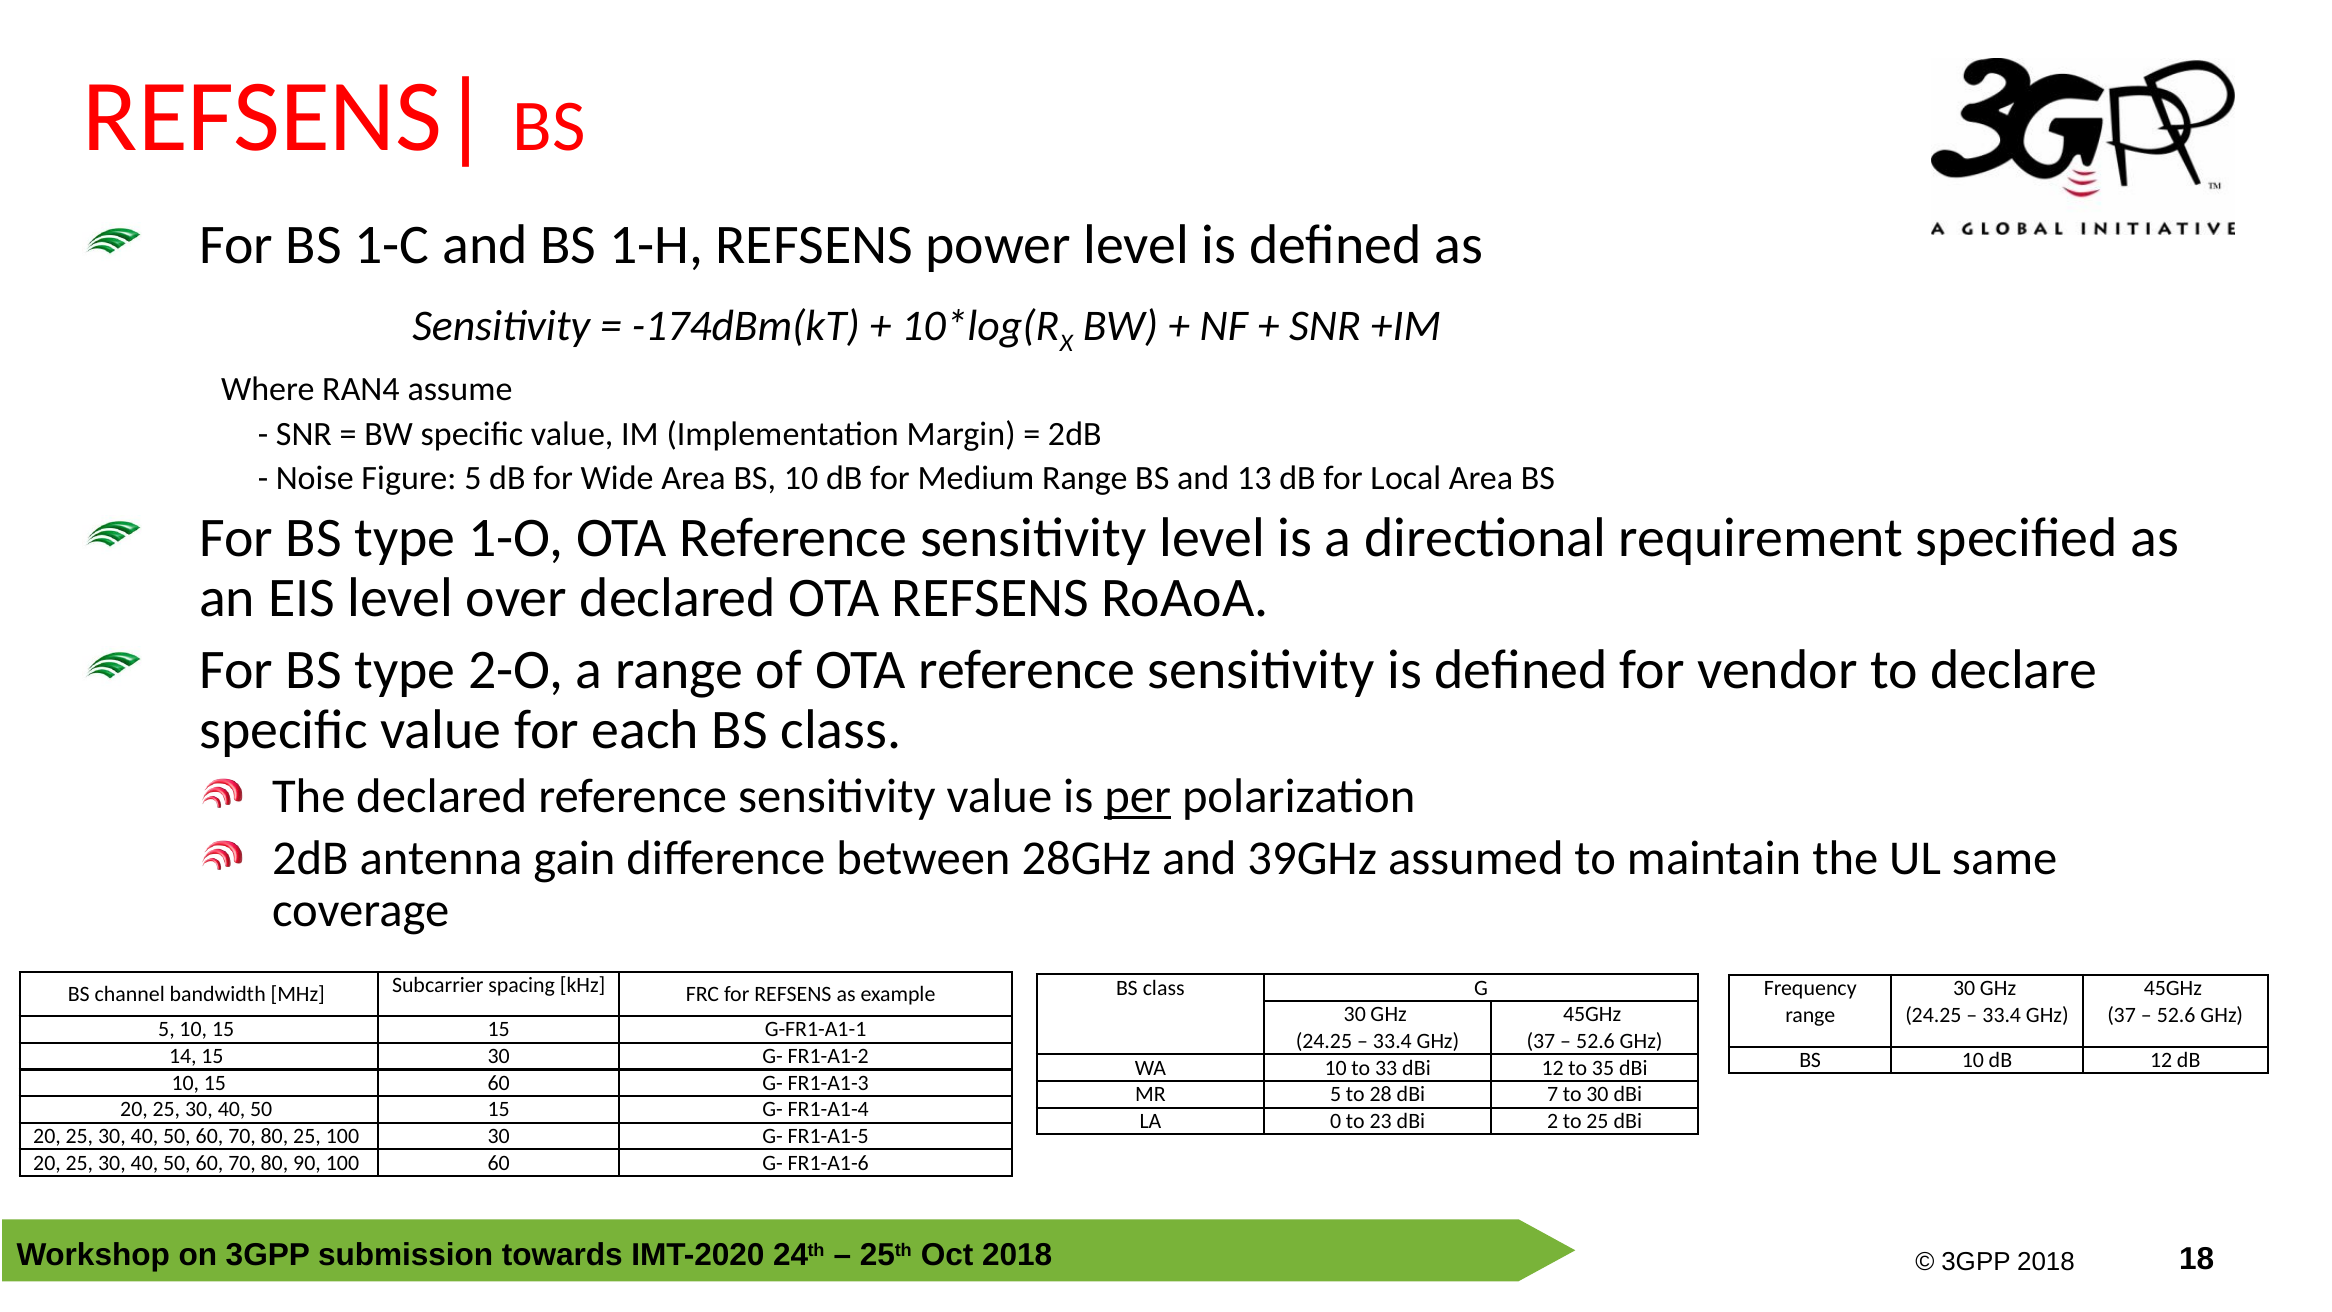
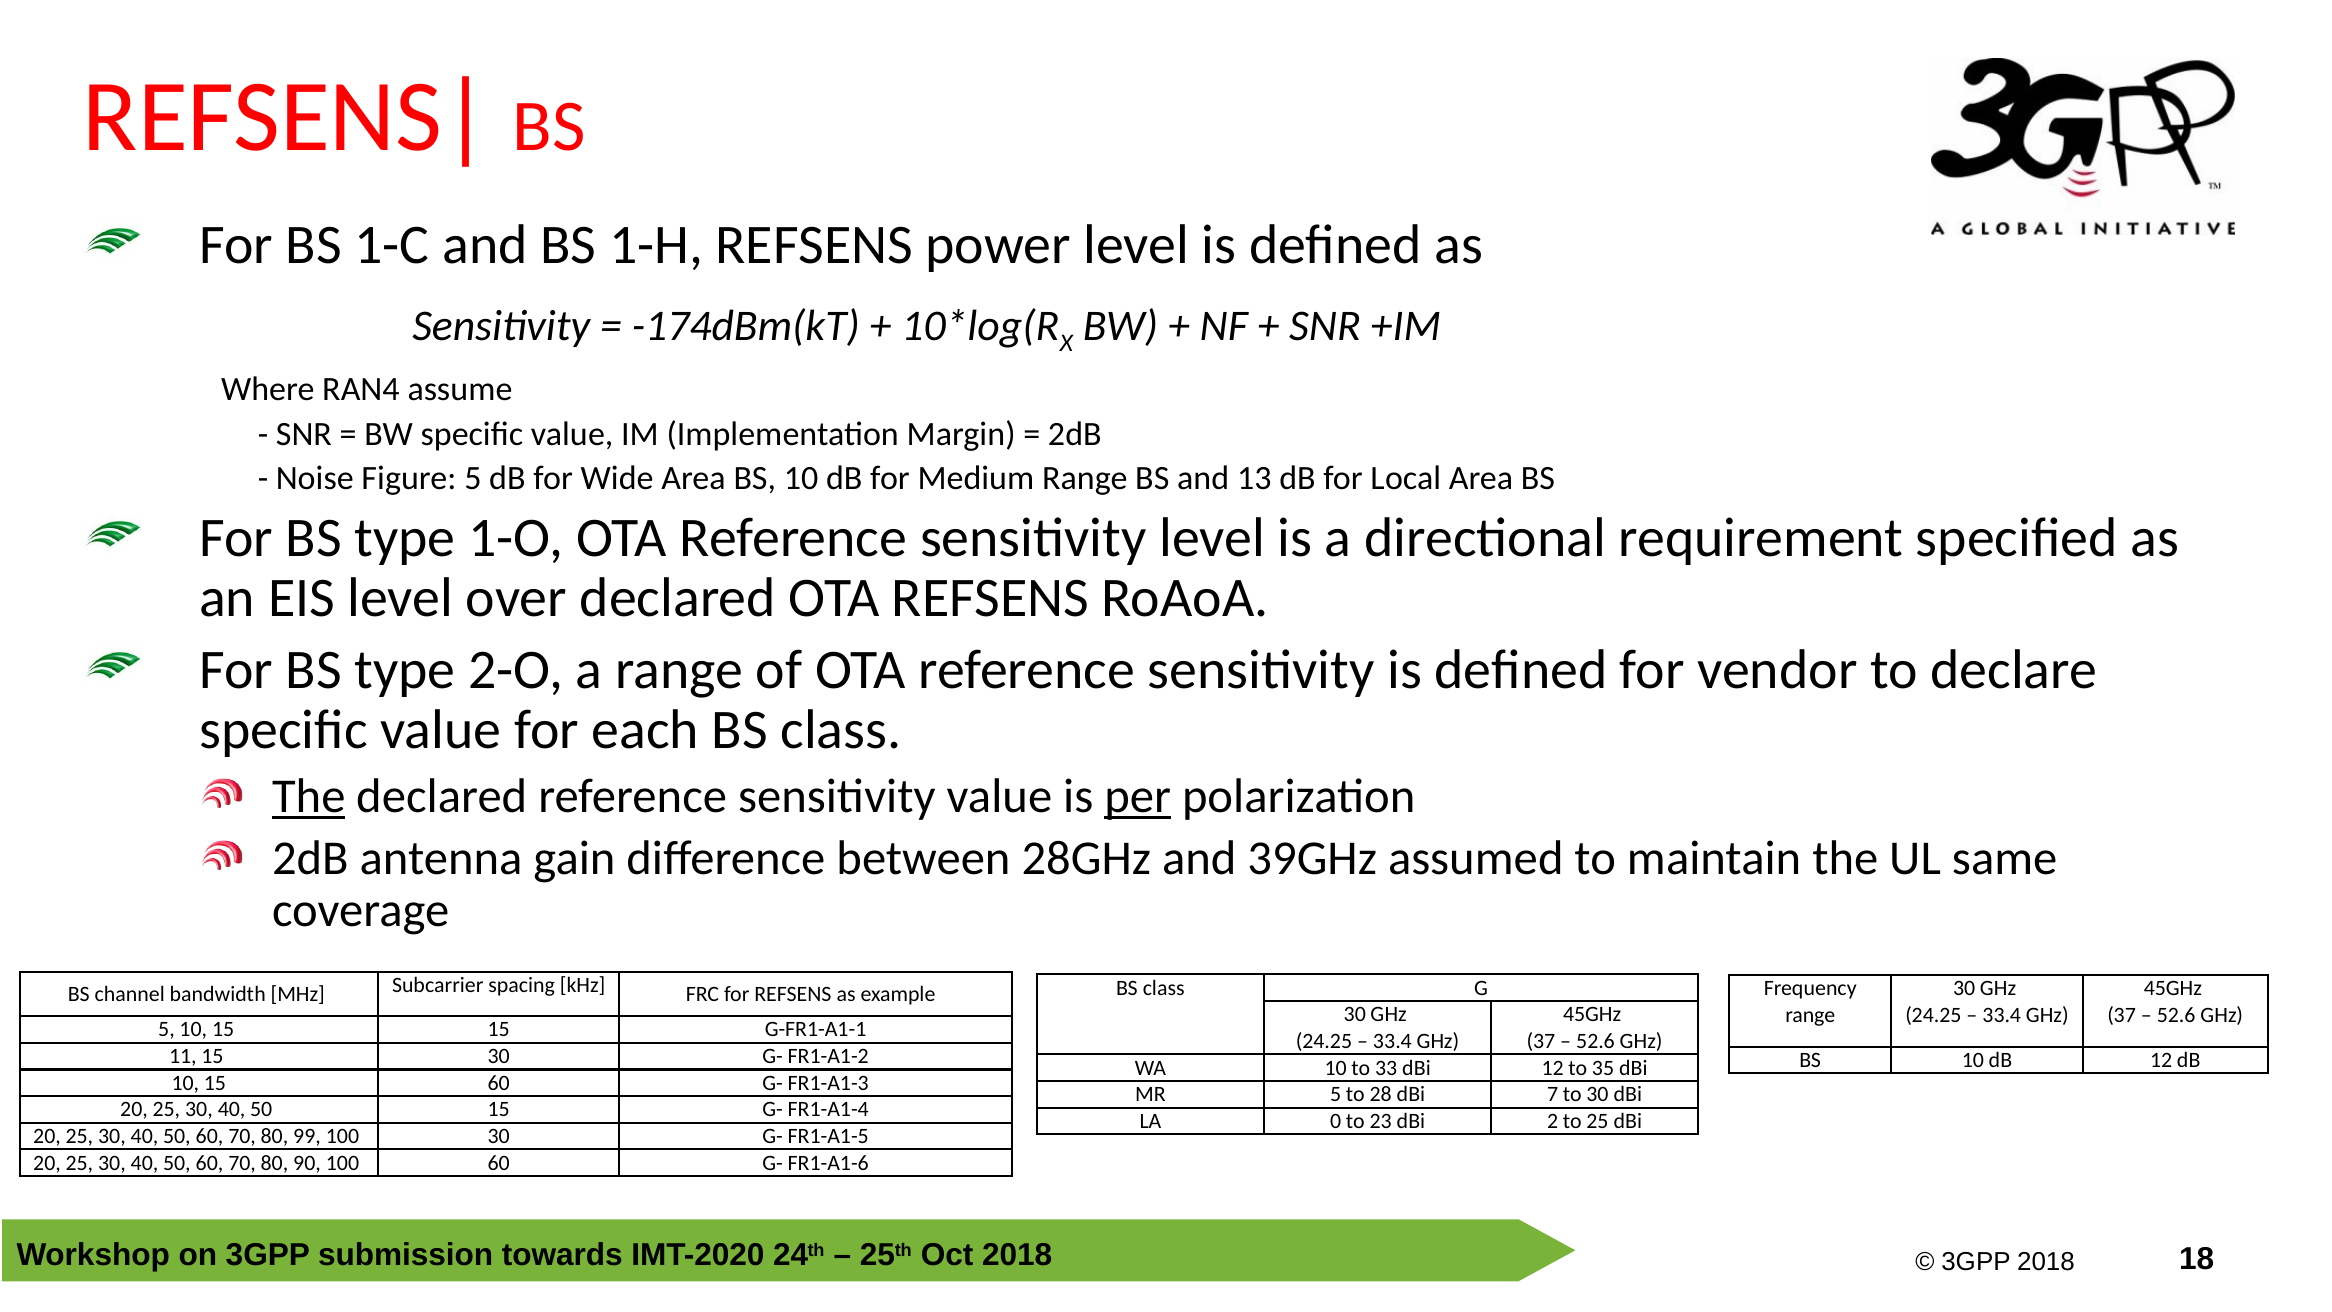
The underline: none -> present (309, 796)
14: 14 -> 11 (183, 1056)
80 25: 25 -> 99 (307, 1136)
